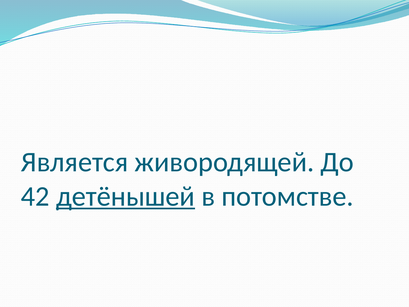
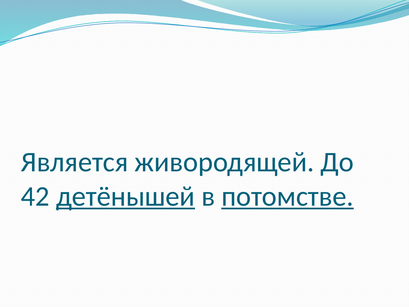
потомстве underline: none -> present (288, 196)
